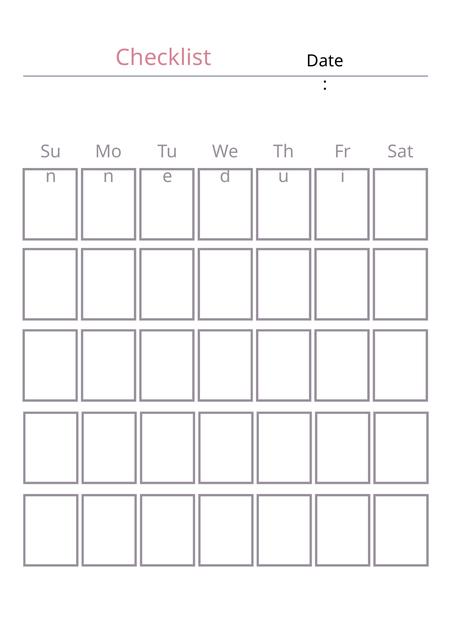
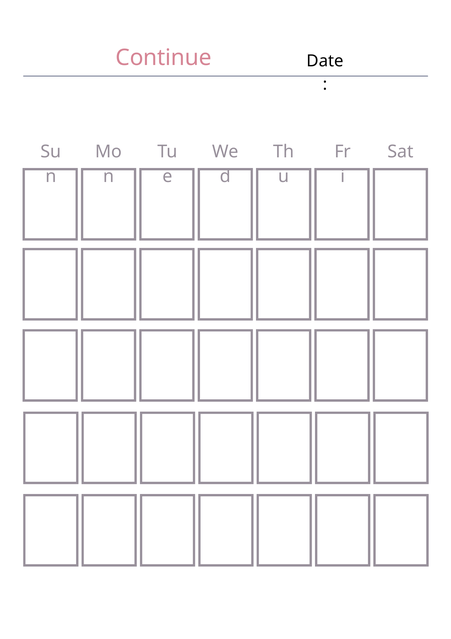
Checklist: Checklist -> Continue (164, 58)
